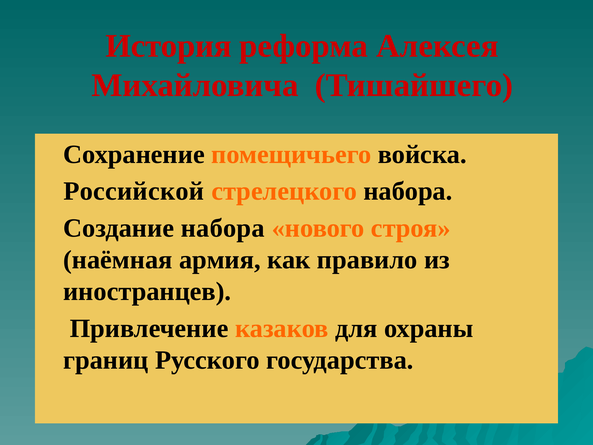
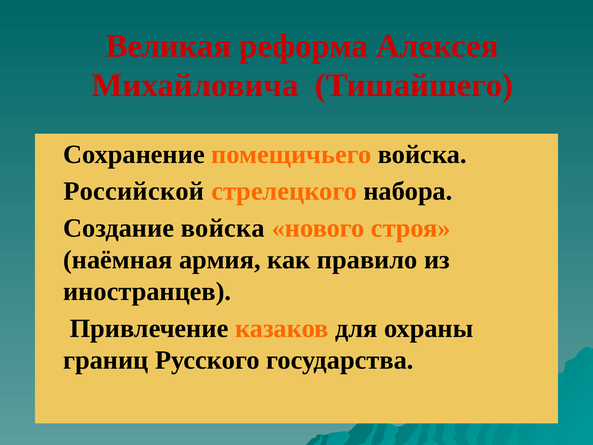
История: История -> Великая (169, 46)
Создание набора: набора -> войска (223, 228)
